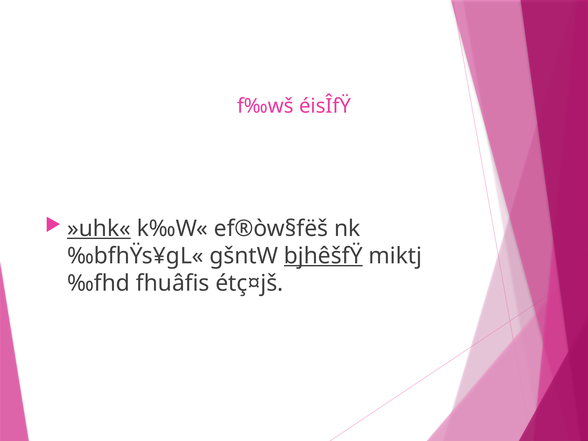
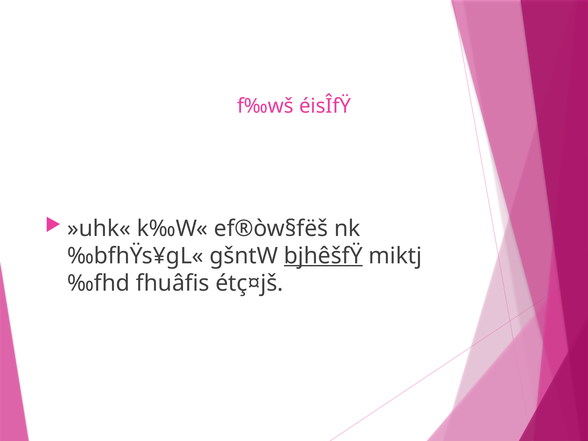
»uhk« underline: present -> none (99, 228)
